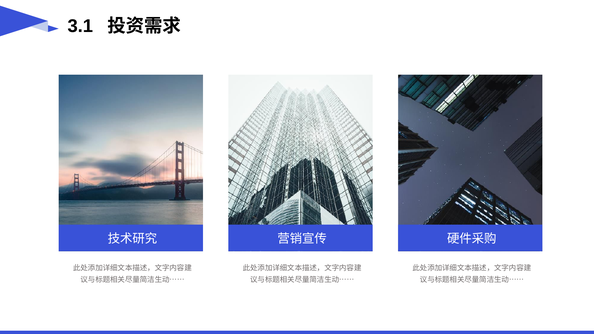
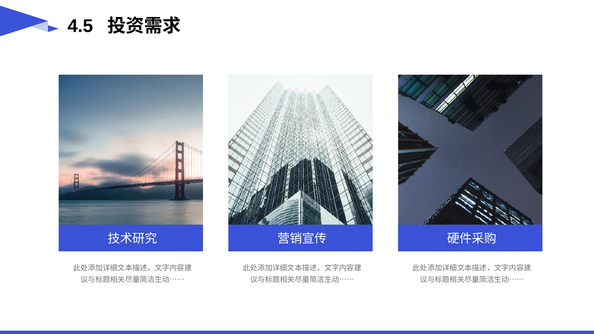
3.1: 3.1 -> 4.5 (80, 26)
